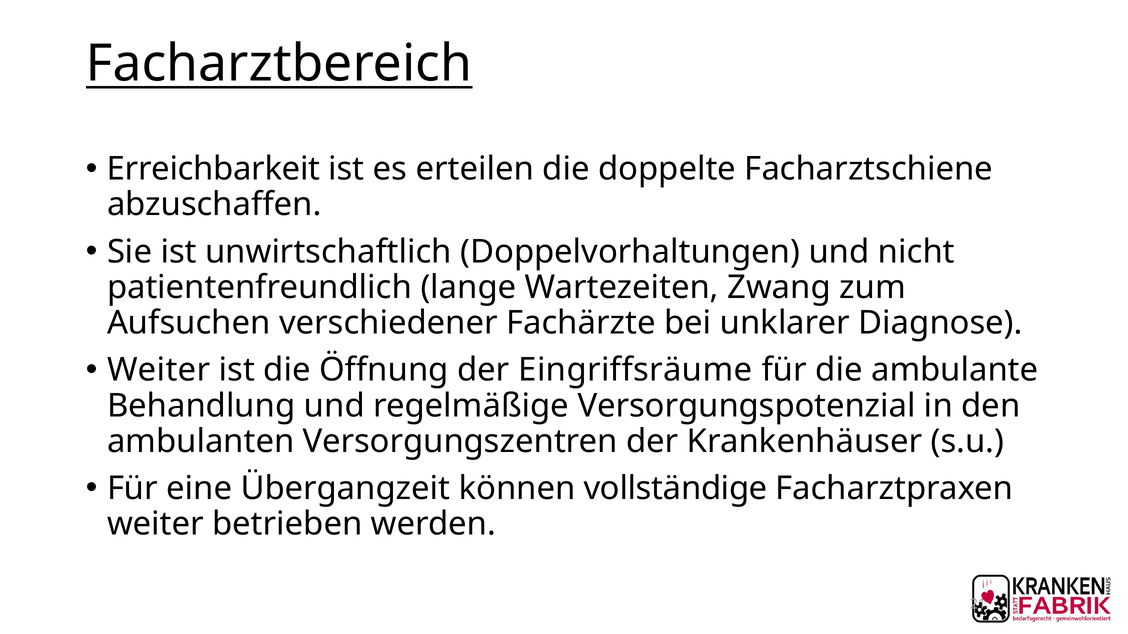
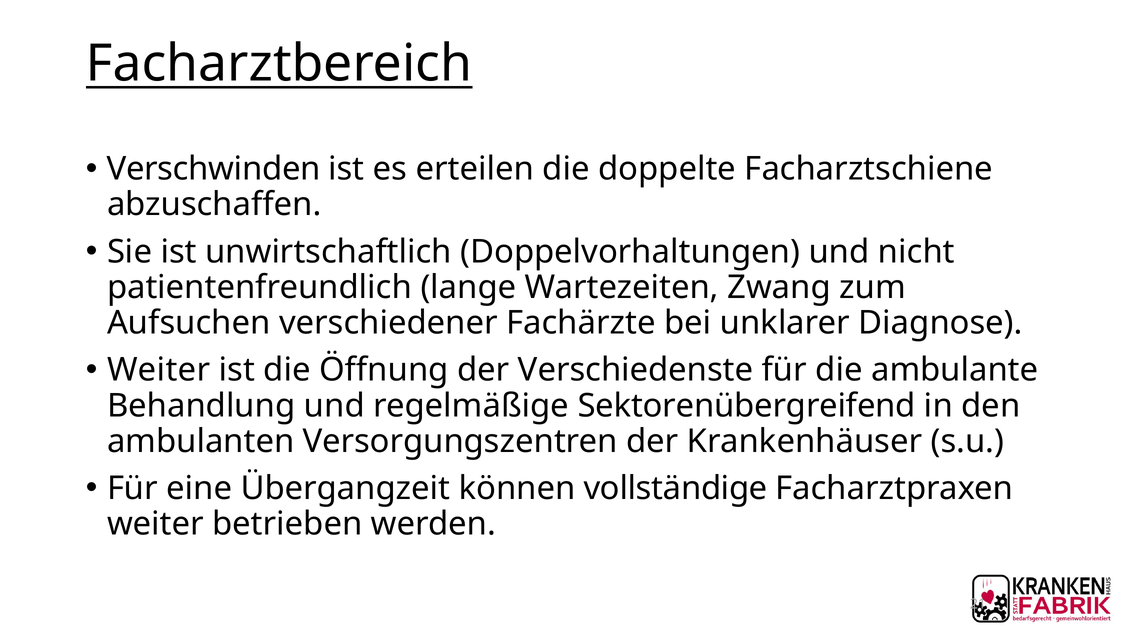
Erreichbarkeit: Erreichbarkeit -> Verschwinden (214, 169)
Eingriffsräume: Eingriffsräume -> Verschiedenste (636, 370)
Versorgungspotenzial: Versorgungspotenzial -> Sektorenübergreifend (747, 406)
